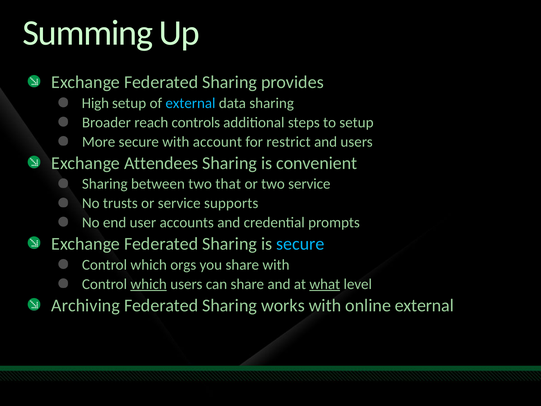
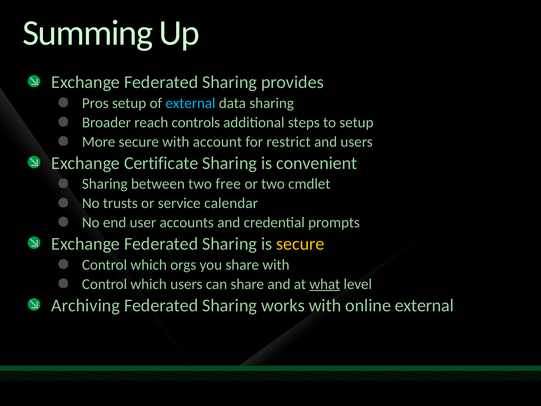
High: High -> Pros (95, 103)
Attendees: Attendees -> Certificate (161, 163)
that: that -> free (228, 184)
two service: service -> cmdlet (309, 184)
supports: supports -> calendar (231, 203)
secure colour: light blue -> yellow (300, 244)
which underline: present -> none (149, 284)
